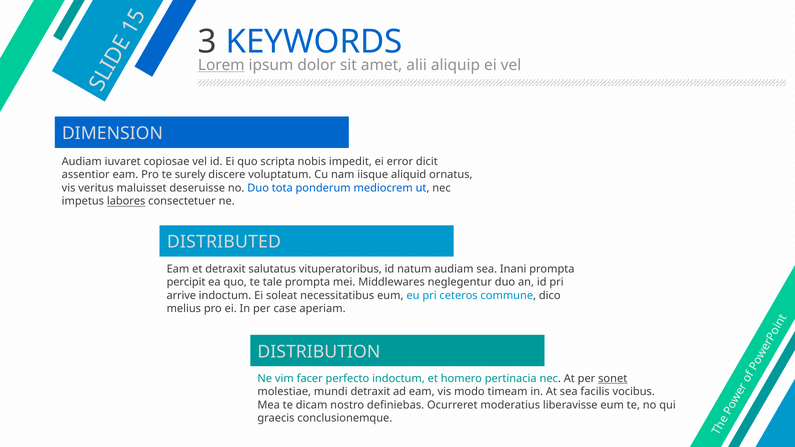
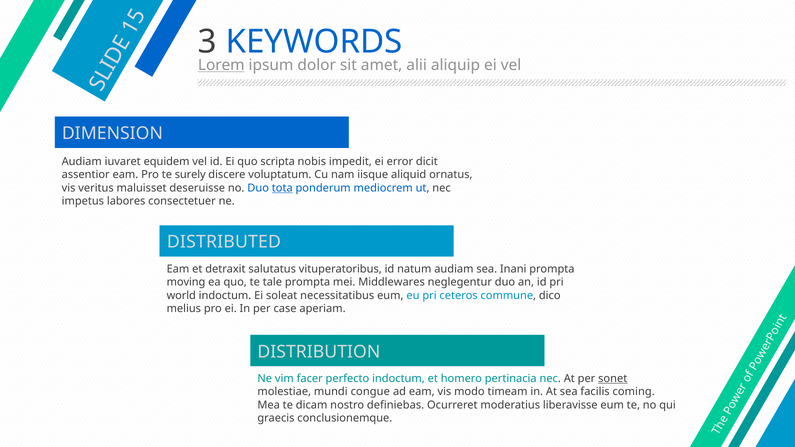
copiosae: copiosae -> equidem (167, 162)
tota underline: none -> present (282, 188)
labores underline: present -> none (126, 201)
percipit: percipit -> moving (186, 282)
arrive: arrive -> world (181, 296)
mundi detraxit: detraxit -> congue (370, 392)
vocibus: vocibus -> coming (634, 392)
